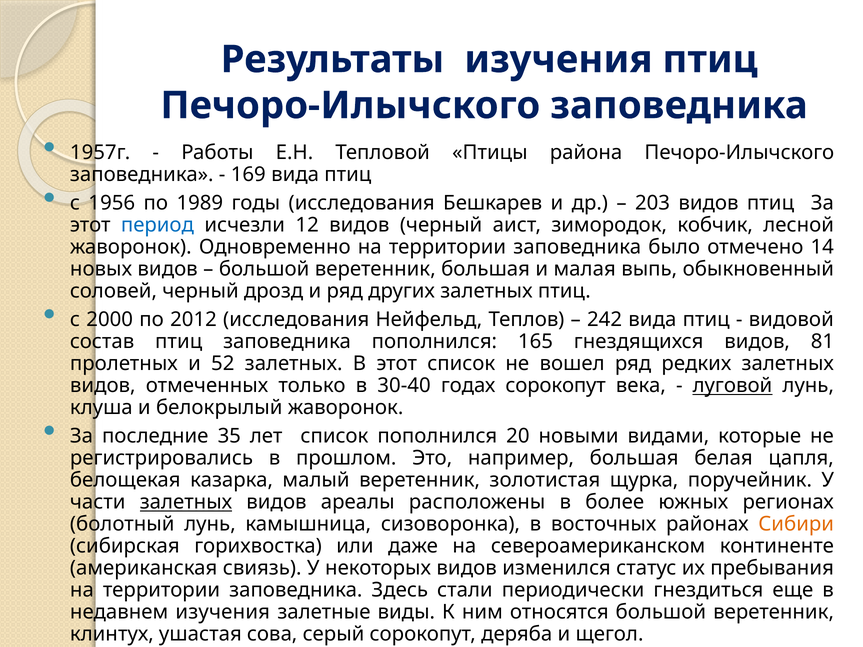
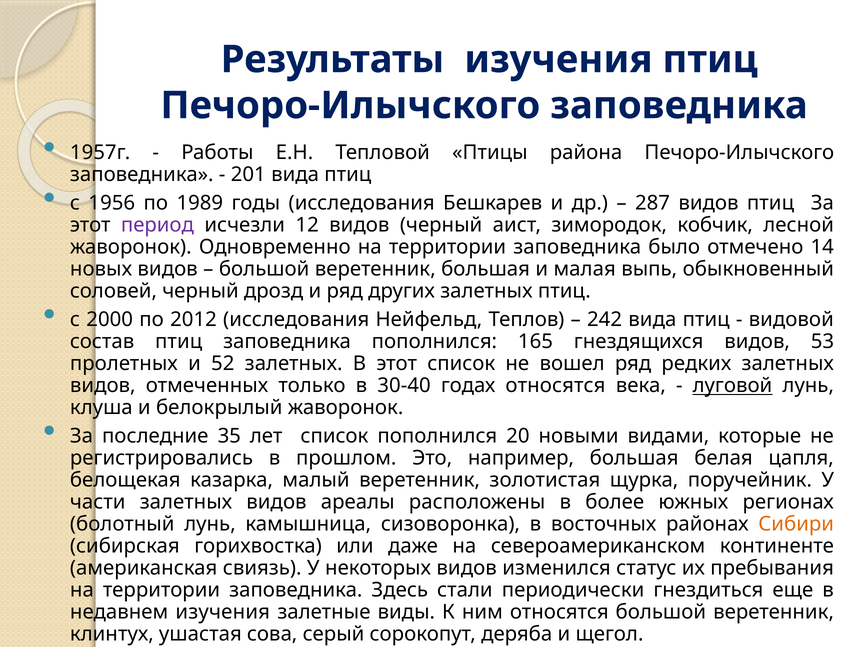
169: 169 -> 201 (248, 175)
203: 203 -> 287 (652, 203)
период colour: blue -> purple (157, 225)
81: 81 -> 53 (822, 342)
годах сорокопут: сорокопут -> относятся (555, 386)
залетных underline: present -> none (186, 502)
